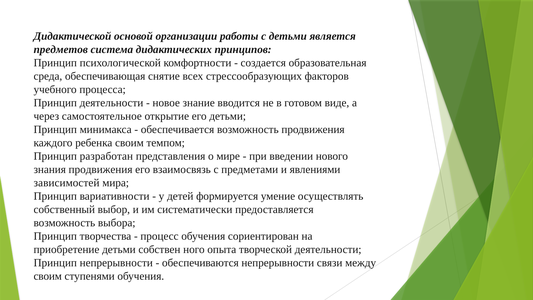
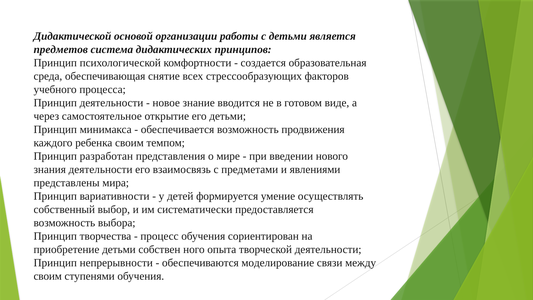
знания продвижения: продвижения -> деятельности (101, 169)
зависимостей: зависимостей -> представлены (67, 183)
обеспечиваются непрерывности: непрерывности -> моделирование (278, 263)
